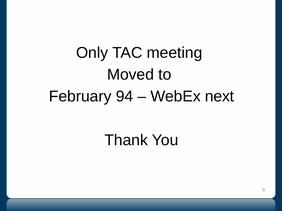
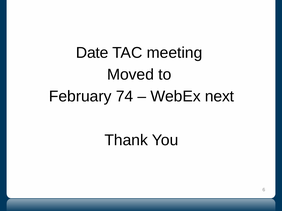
Only: Only -> Date (92, 53)
94: 94 -> 74 (125, 97)
